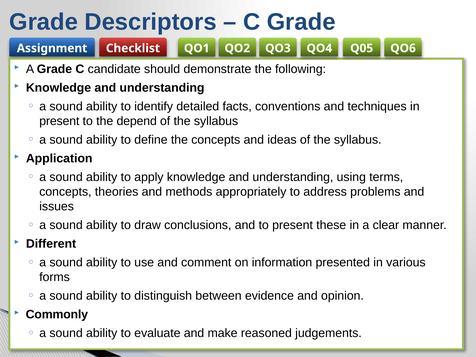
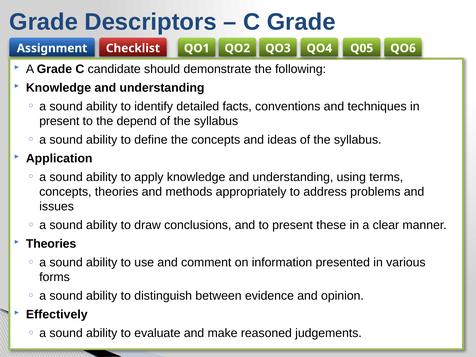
Different: Different -> Theories (51, 244)
Commonly: Commonly -> Effectively (57, 315)
